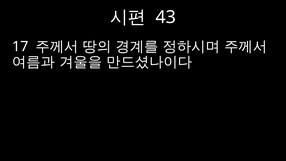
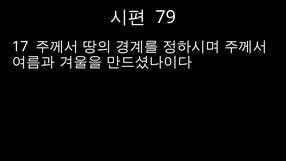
43: 43 -> 79 (166, 17)
